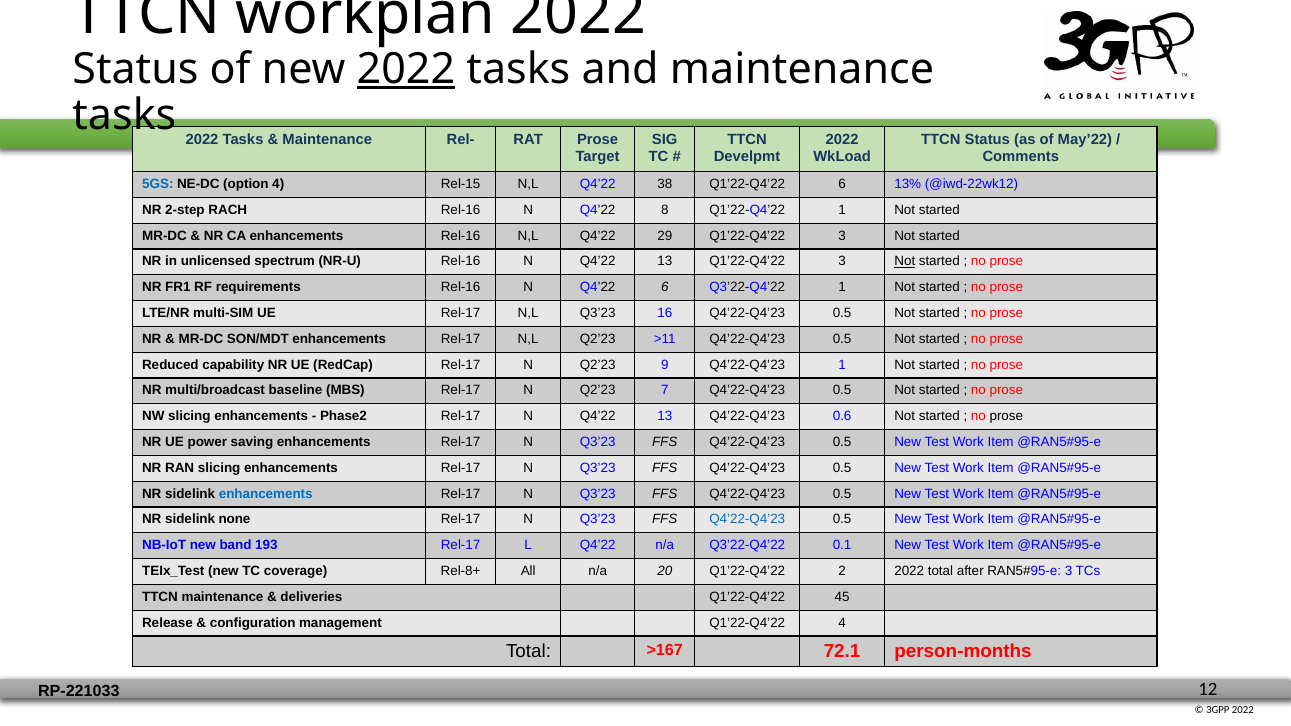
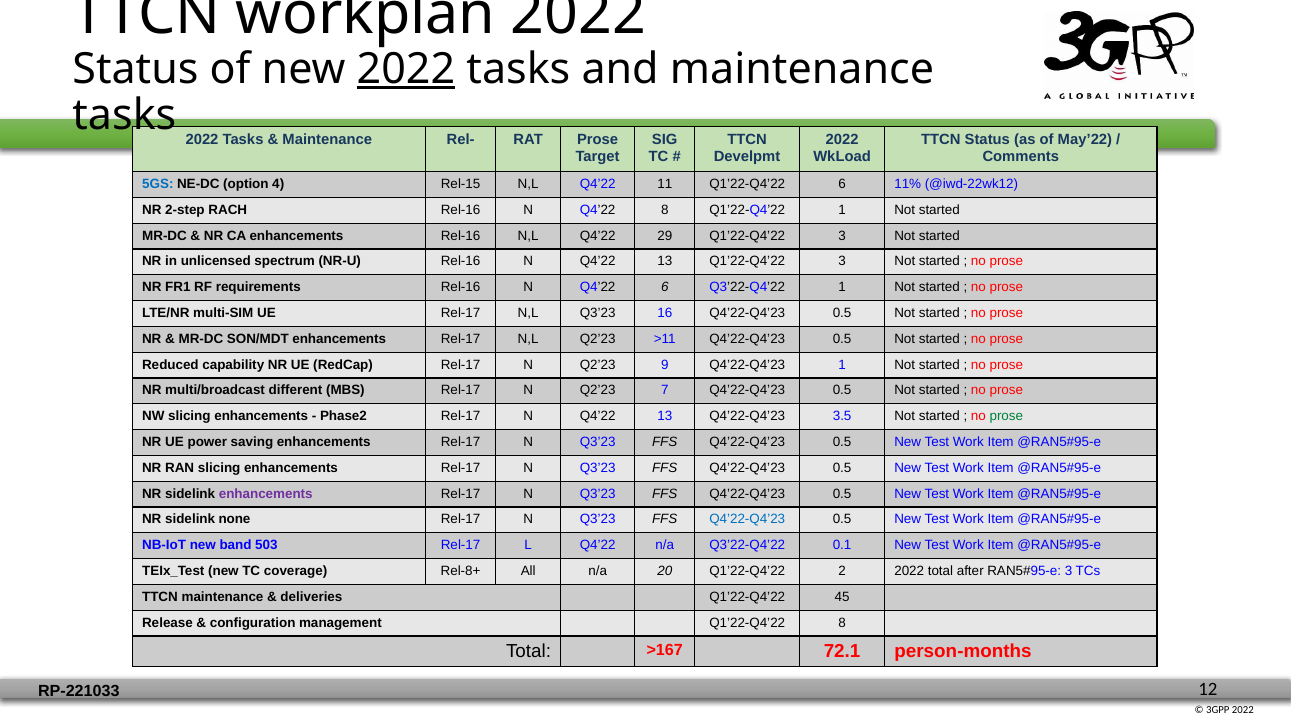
38: 38 -> 11 (665, 184)
13%: 13% -> 11% (908, 184)
Not underline: present -> none (905, 261)
baseline: baseline -> different (296, 391)
0.6: 0.6 -> 3.5 (842, 416)
prose colour: black -> green (1006, 416)
enhancements colour: blue -> purple (266, 494)
193: 193 -> 503 (266, 545)
Q1’22-Q4’22 4: 4 -> 8 (842, 623)
